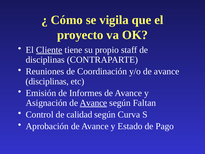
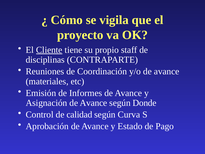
disciplinas: disciplinas -> materiales (47, 81)
Avance underline: present -> none (93, 103)
Faltan: Faltan -> Donde (145, 103)
